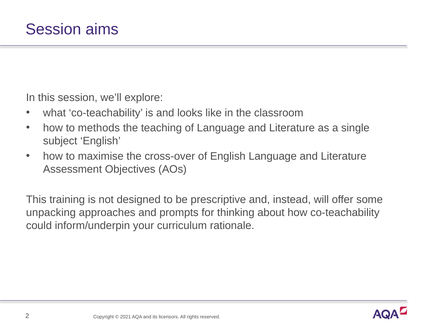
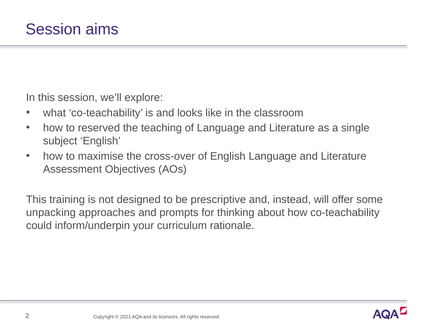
to methods: methods -> reserved (99, 128)
